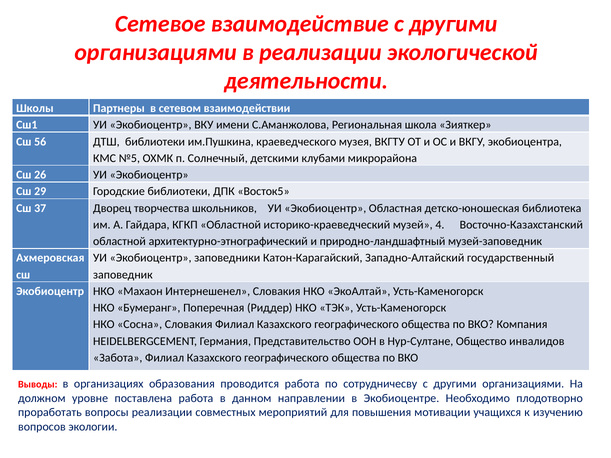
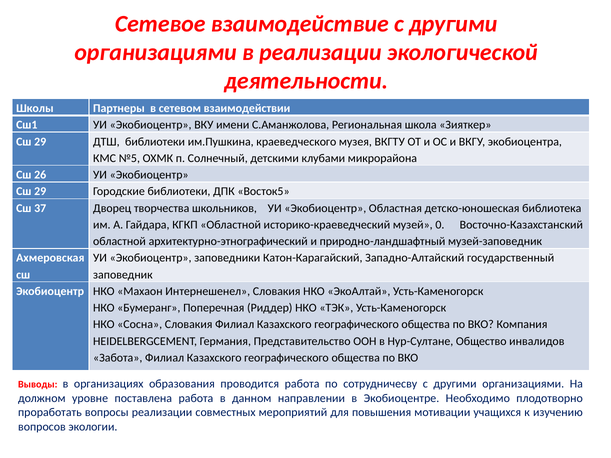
56: 56 -> 29 (40, 142)
4: 4 -> 0 (440, 225)
